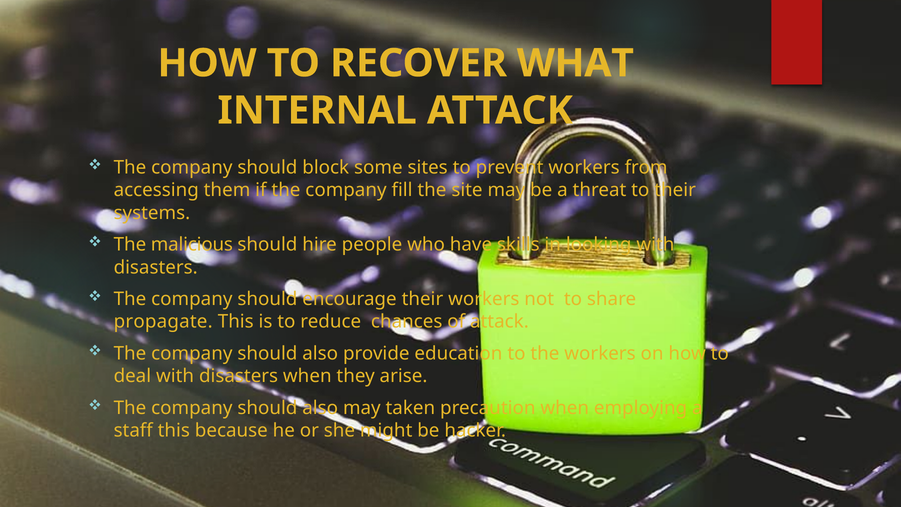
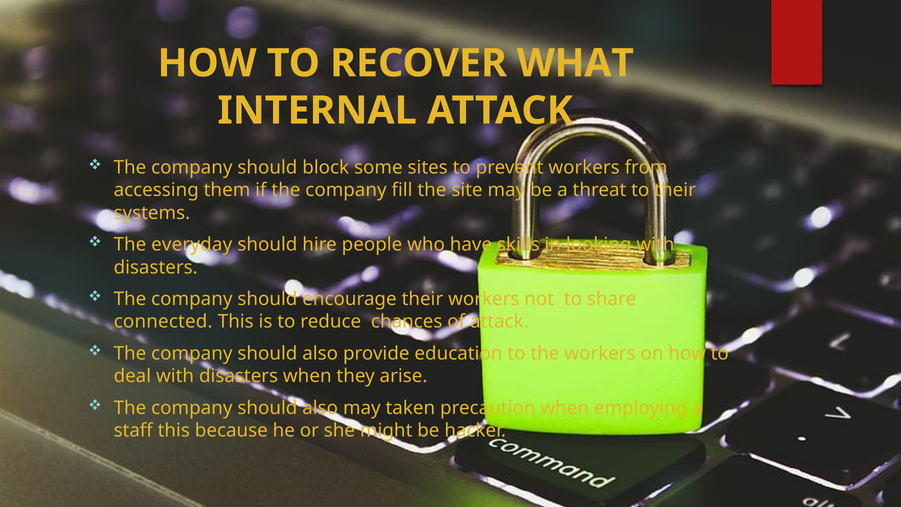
malicious: malicious -> everyday (192, 245)
propagate: propagate -> connected (163, 322)
